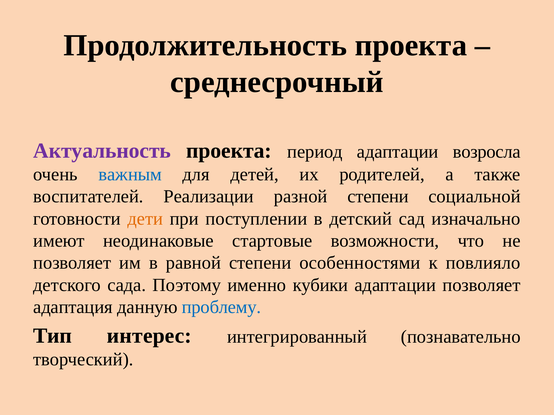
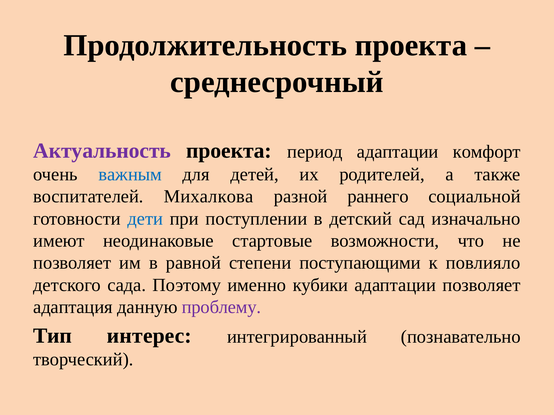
возросла: возросла -> комфорт (487, 152)
Реализации: Реализации -> Михалкова (209, 197)
разной степени: степени -> раннего (378, 197)
дети colour: orange -> blue (145, 219)
особенностями: особенностями -> поступающими (360, 263)
проблему colour: blue -> purple (222, 308)
